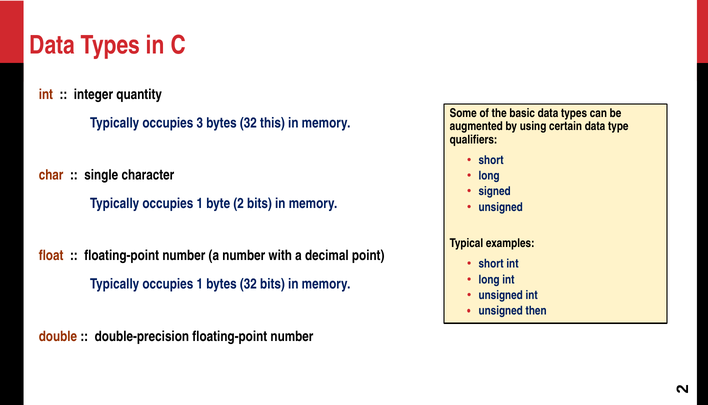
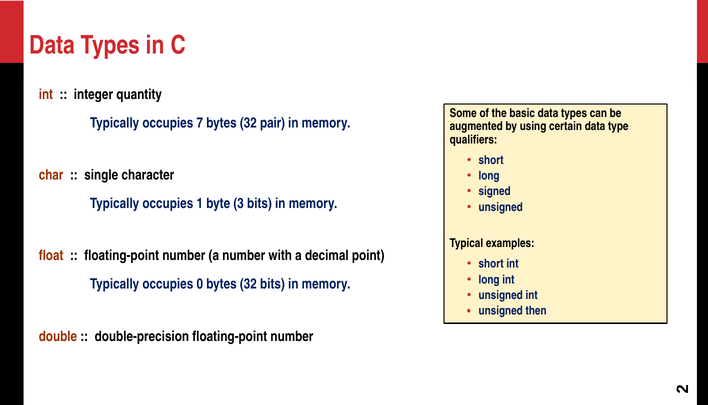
3: 3 -> 7 (200, 123)
this: this -> pair (273, 123)
byte 2: 2 -> 3 (239, 203)
1: 1 -> 0 (200, 284)
